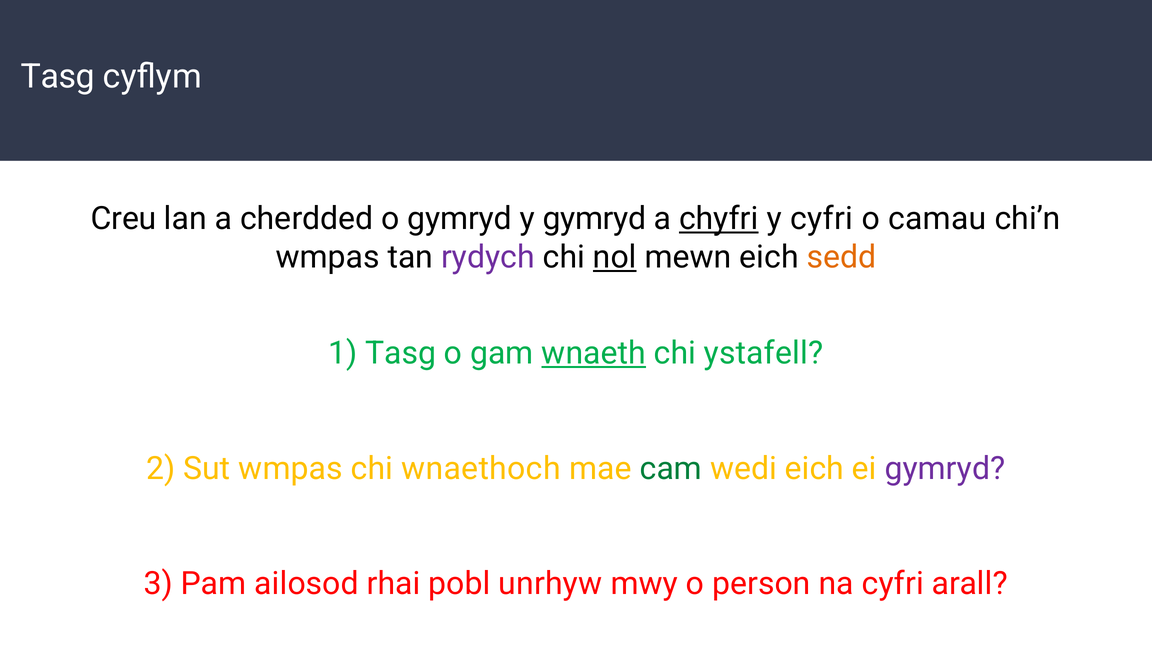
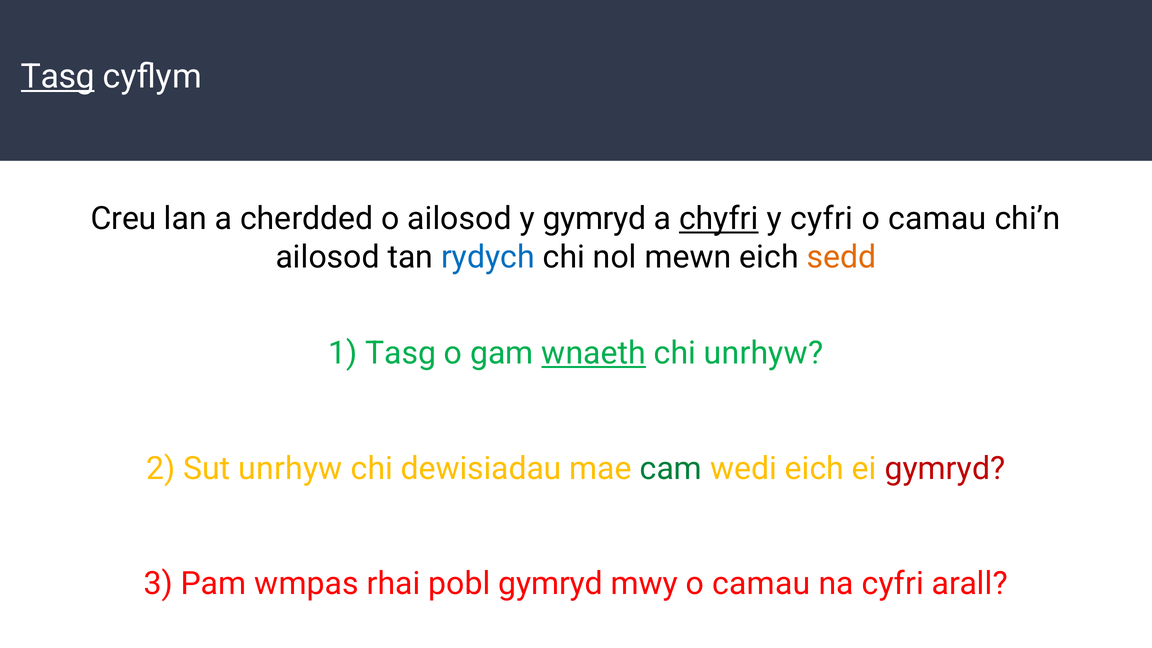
Tasg underline: none -> present (58, 76)
o gymryd: gymryd -> ailosod (459, 219)
wmpas: wmpas -> ailosod (328, 257)
rydych colour: purple -> blue (488, 257)
nol underline: present -> none (615, 257)
chi ystafell: ystafell -> unrhyw (764, 353)
Sut wmpas: wmpas -> unrhyw (290, 468)
wnaethoch: wnaethoch -> dewisiadau (481, 468)
gymryd colour: purple -> red (945, 468)
ailosod: ailosod -> wmpas (307, 584)
pobl unrhyw: unrhyw -> gymryd (551, 584)
mwy o person: person -> camau (761, 584)
